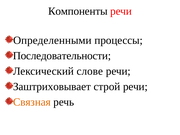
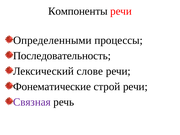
Последовательности: Последовательности -> Последовательность (62, 56)
Заштриховывает: Заштриховывает -> Фонематические (52, 87)
Связная colour: orange -> purple (32, 102)
